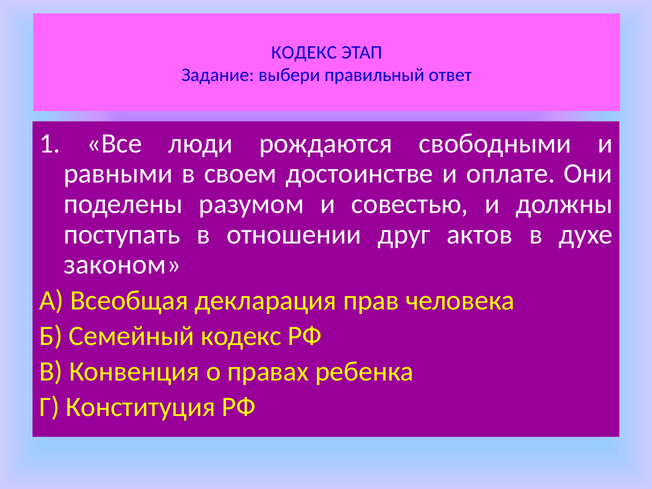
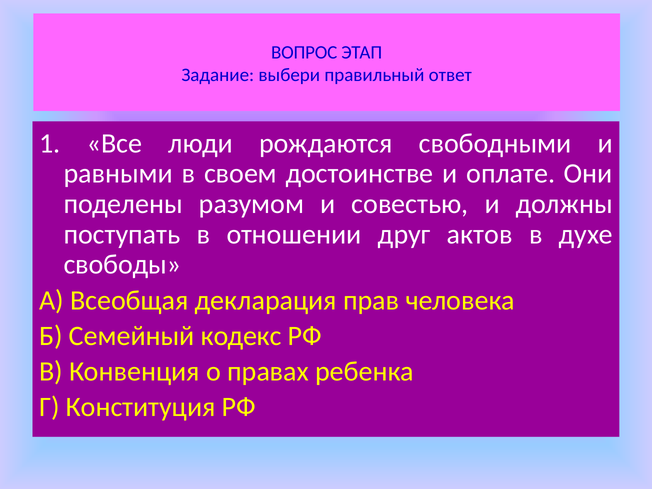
КОДЕКС: КОДЕКС -> ВОПРОС (304, 52)
законом: законом -> свободы (122, 265)
